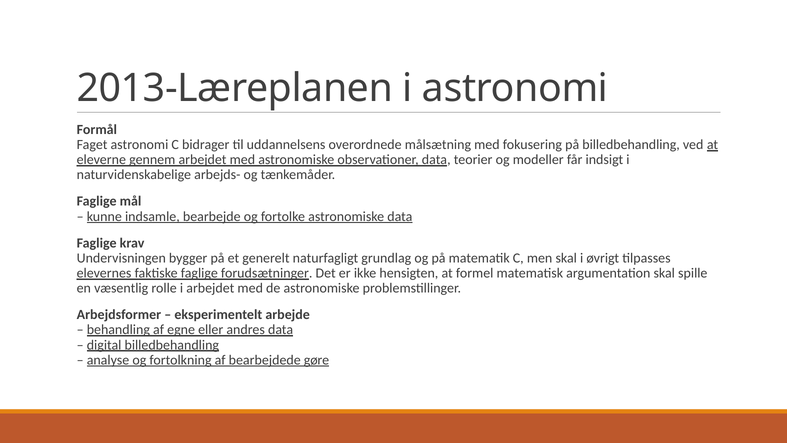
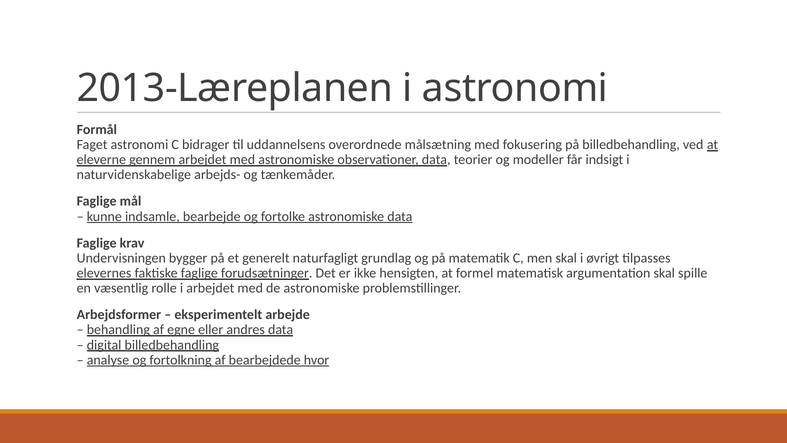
gøre: gøre -> hvor (316, 360)
